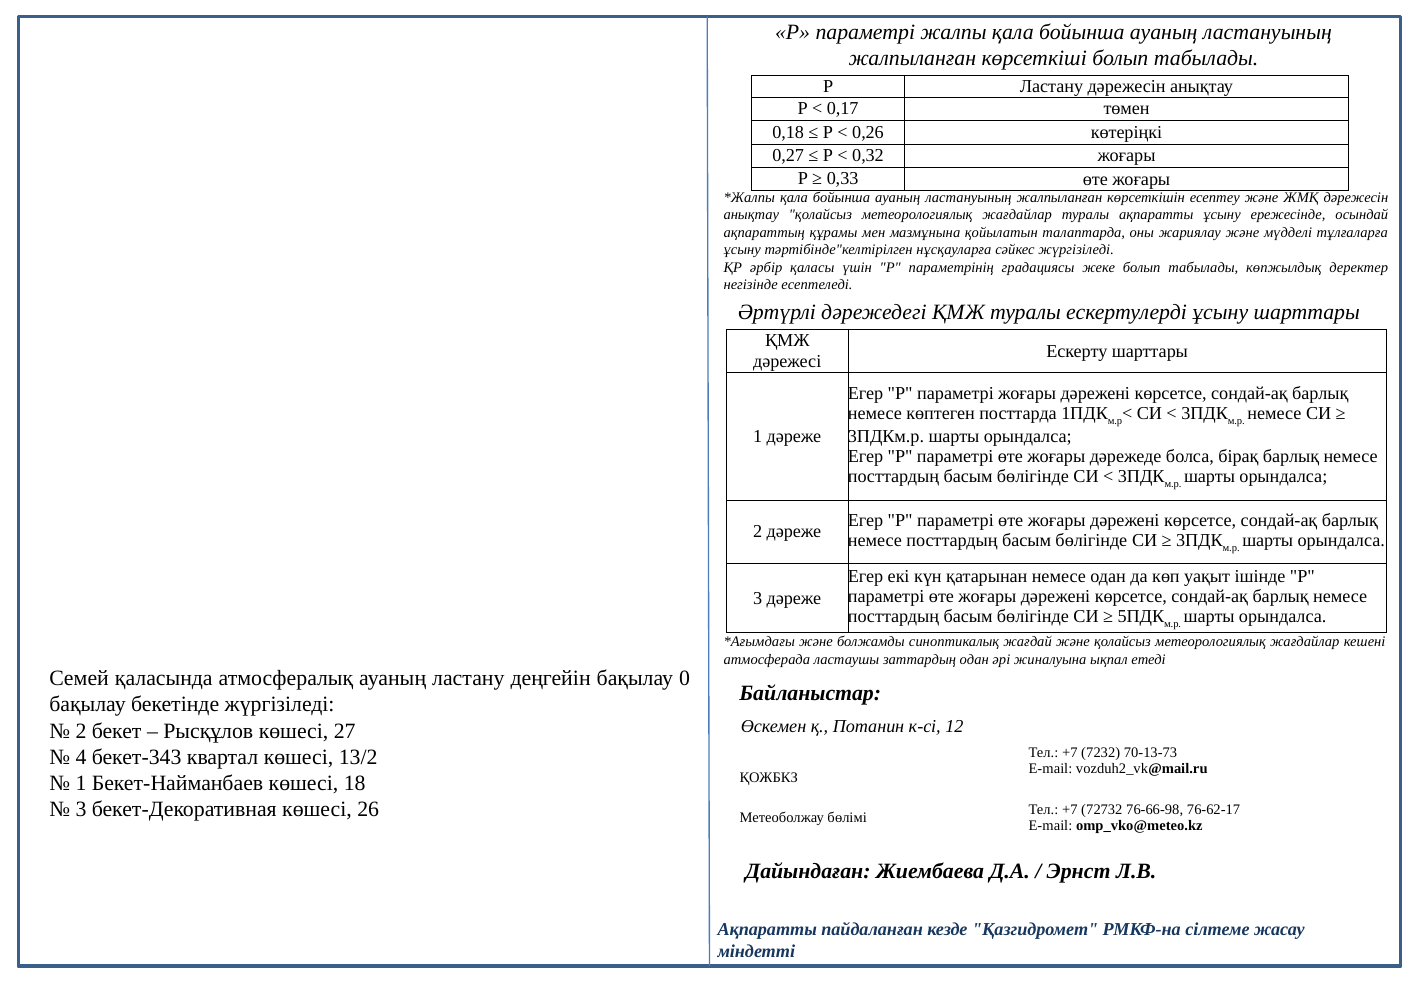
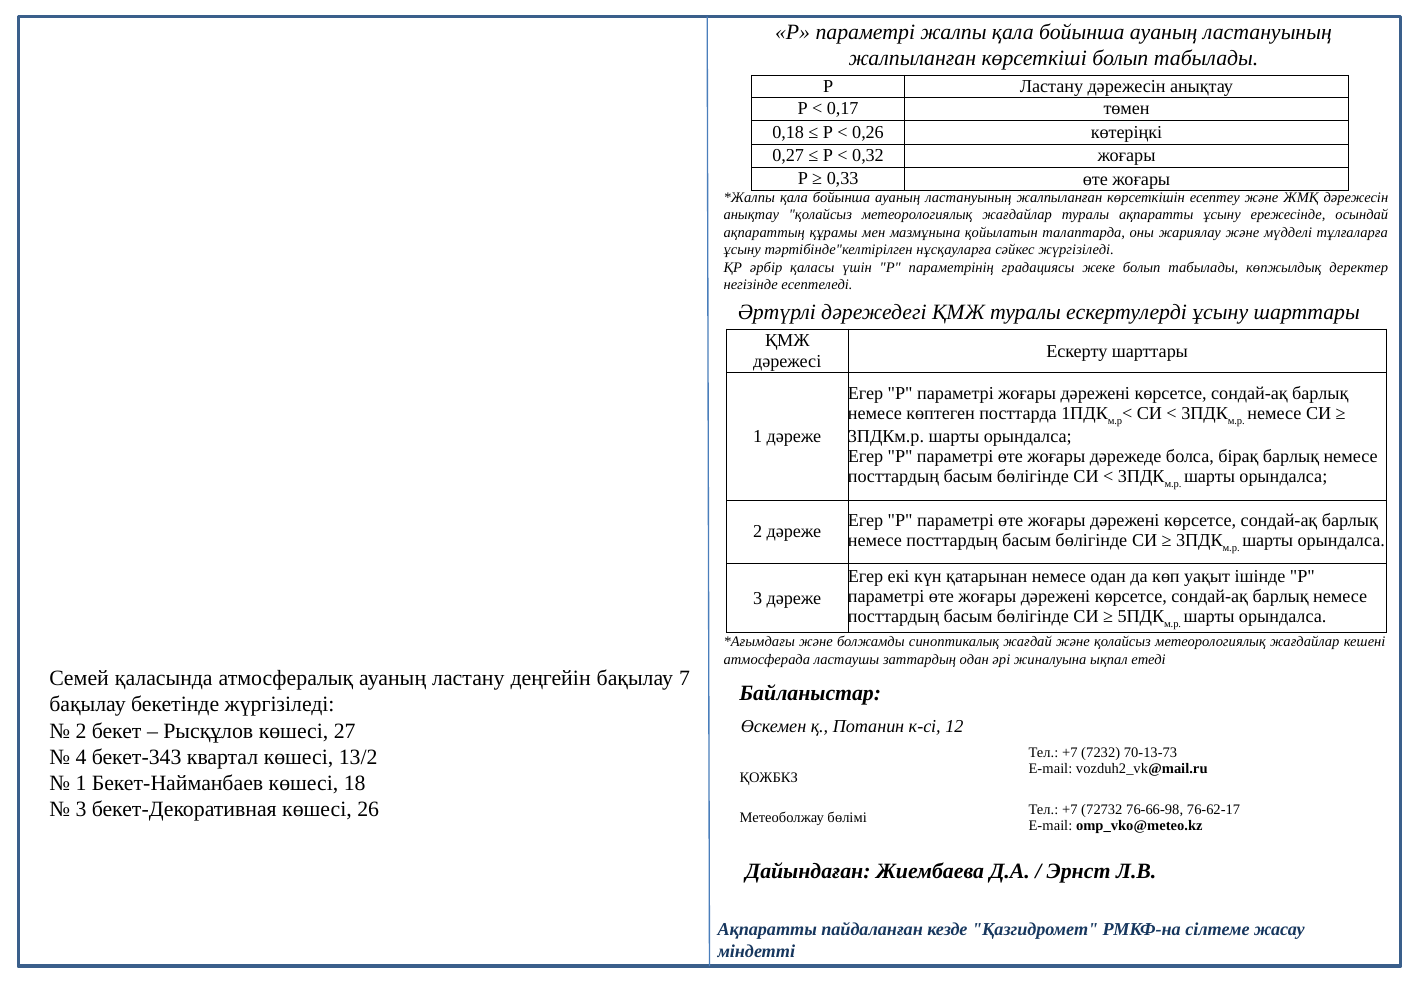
0: 0 -> 7 (685, 678)
